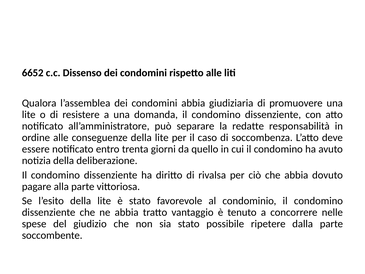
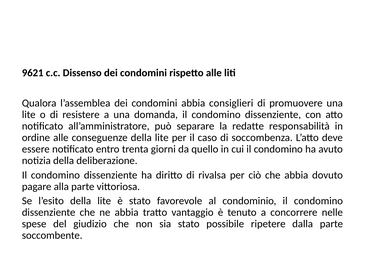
6652: 6652 -> 9621 (33, 73)
giudiziaria: giudiziaria -> consiglieri (231, 103)
